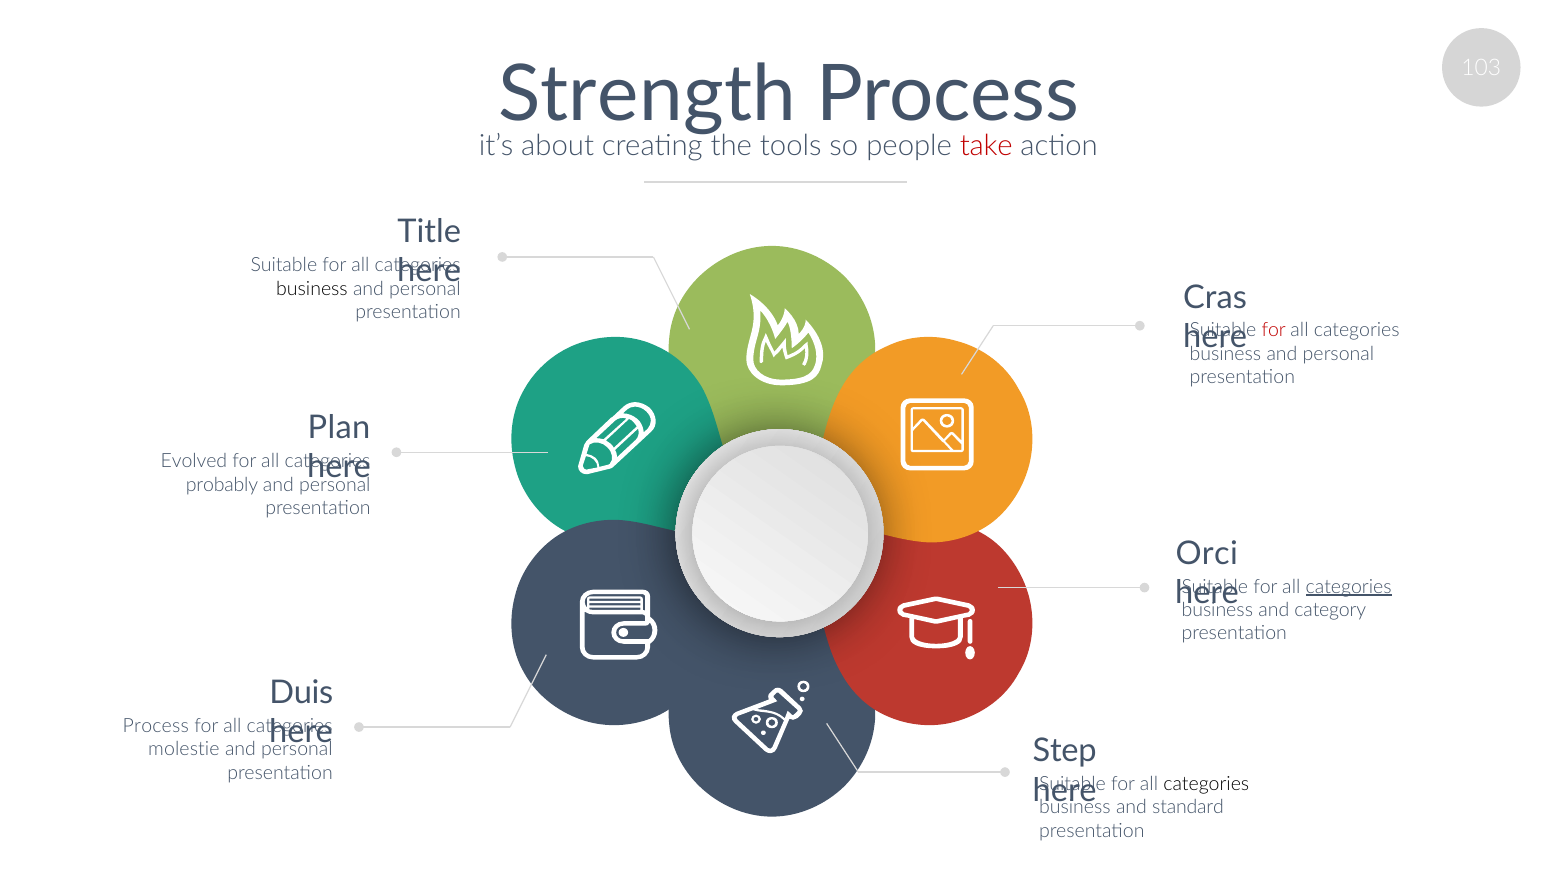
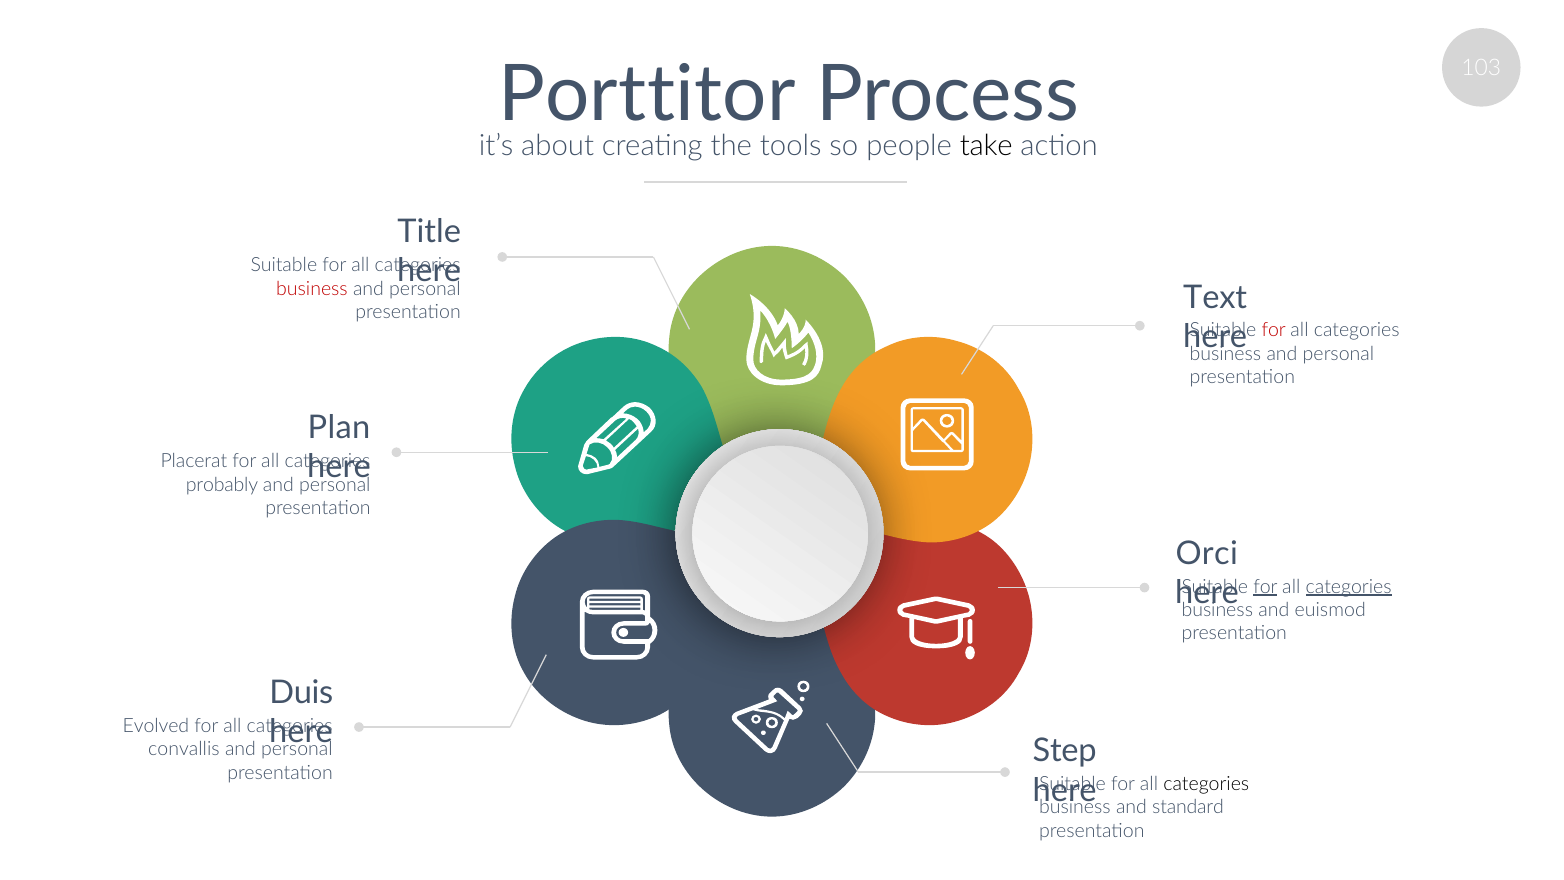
Strength: Strength -> Porttitor (647, 94)
take colour: red -> black (986, 146)
business colour: black -> red (312, 289)
Cras: Cras -> Text (1215, 298)
Evolved: Evolved -> Placerat (194, 461)
for underline: none -> present (1265, 586)
category: category -> euismod (1330, 610)
Process: Process -> Evolved (156, 726)
molestie: molestie -> convallis (184, 749)
